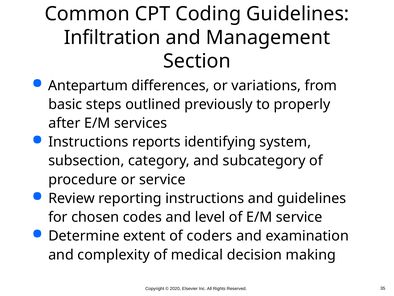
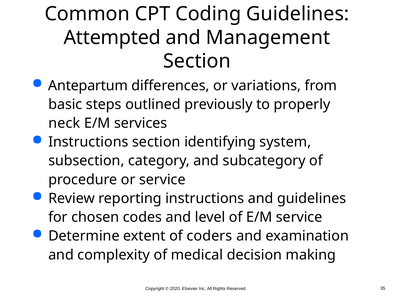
Infiltration: Infiltration -> Attempted (112, 37)
after: after -> neck (64, 123)
Instructions reports: reports -> section (156, 142)
